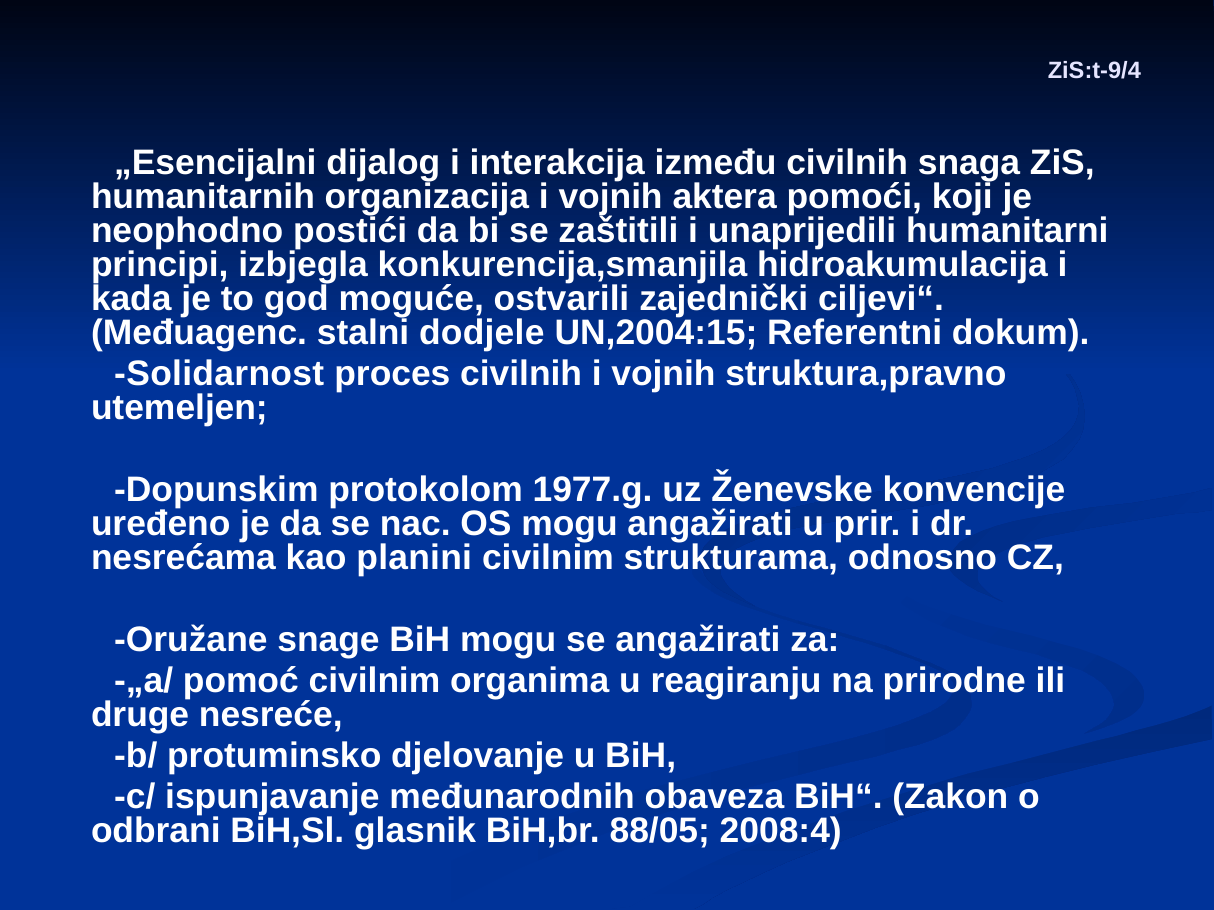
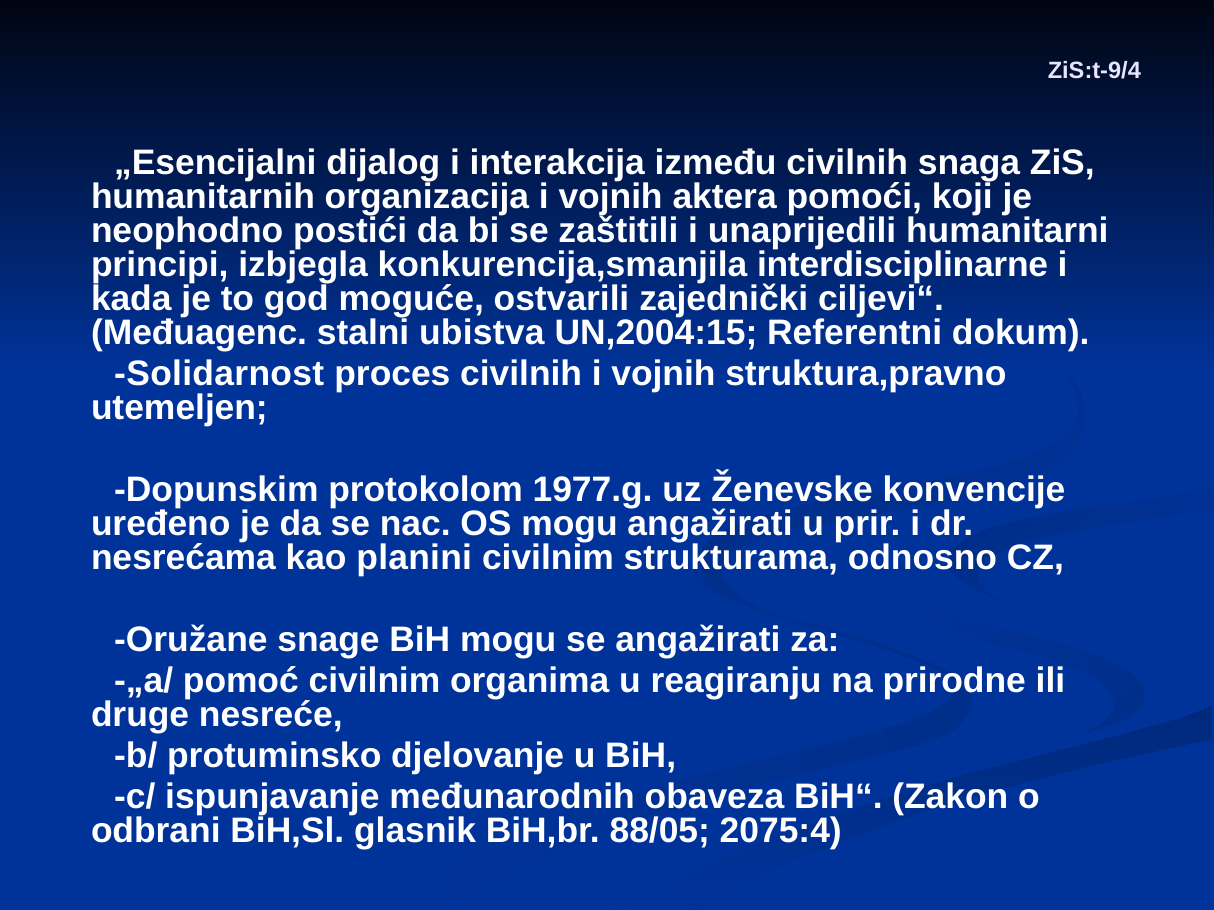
hidroakumulacija: hidroakumulacija -> interdisciplinarne (903, 265)
dodjele: dodjele -> ubistva (482, 333)
2008:4: 2008:4 -> 2075:4 (781, 831)
